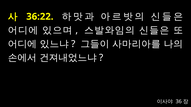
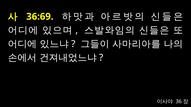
36:22: 36:22 -> 36:69 (40, 17)
